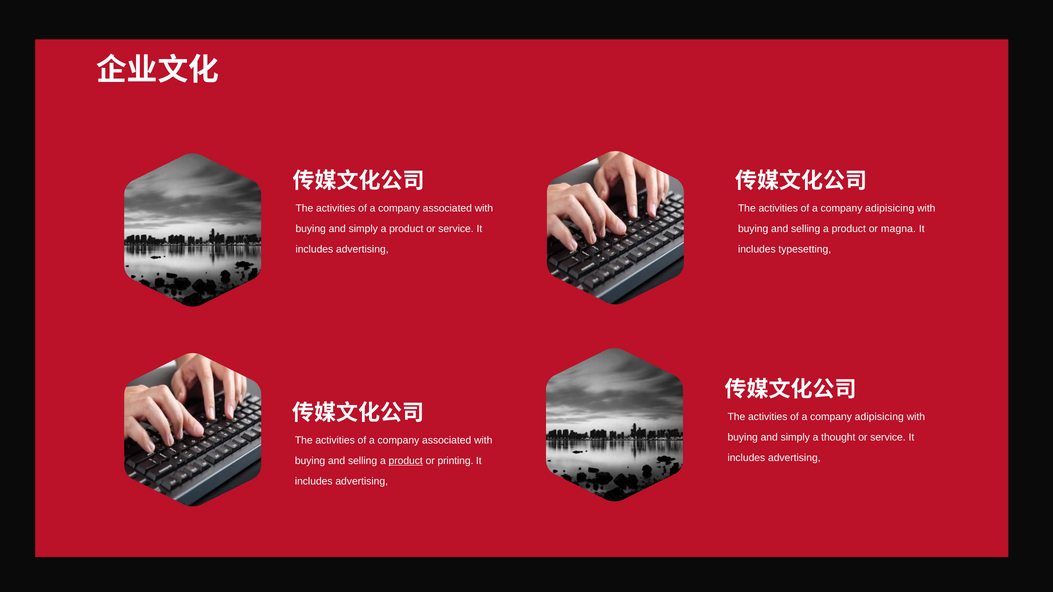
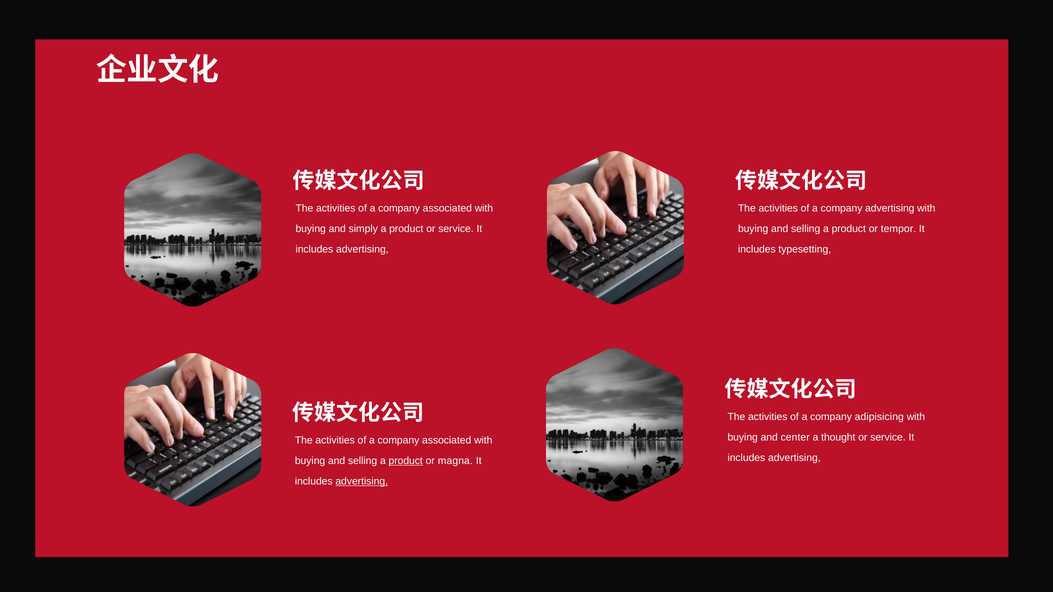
adipisicing: adipisicing -> advertising (890, 208)
magna: magna -> tempor (898, 229)
simply: simply -> center (795, 438)
printing: printing -> magna (455, 461)
advertising underline: none -> present (362, 482)
